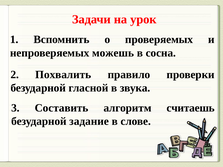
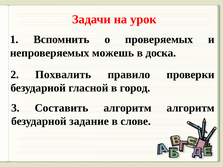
сосна: сосна -> доска (161, 53)
звука: звука -> город (135, 88)
алгоритм считаешь: считаешь -> алгоритм (191, 108)
